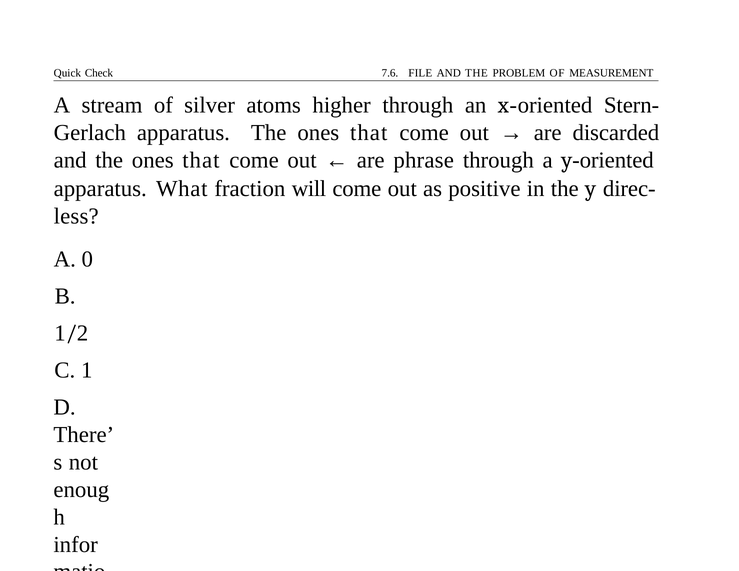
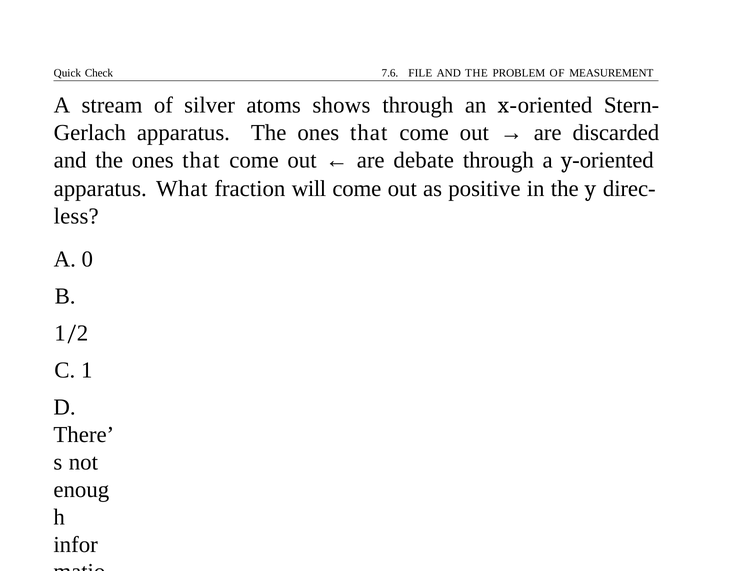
higher: higher -> shows (341, 105)
phrase: phrase -> debate (424, 160)
